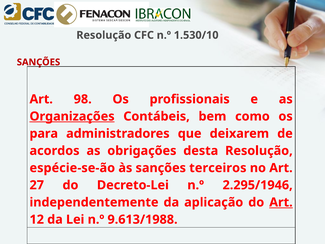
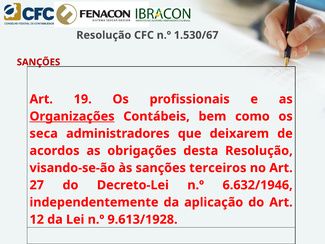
1.530/10: 1.530/10 -> 1.530/67 (196, 35)
98: 98 -> 19 (83, 99)
para: para -> seca (44, 133)
espécie-se-ão: espécie-se-ão -> visando-se-ão (72, 168)
2.295/1946: 2.295/1946 -> 6.632/1946 (258, 185)
Art underline: present -> none (281, 202)
9.613/1988: 9.613/1988 -> 9.613/1928 (143, 219)
